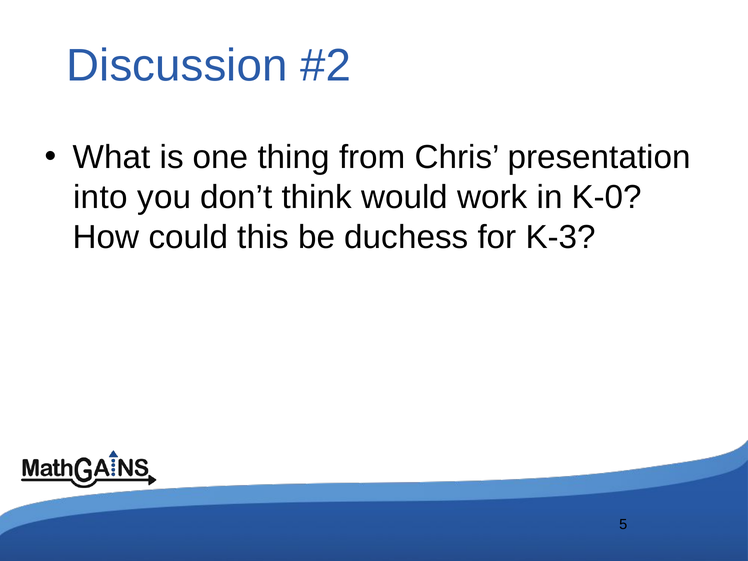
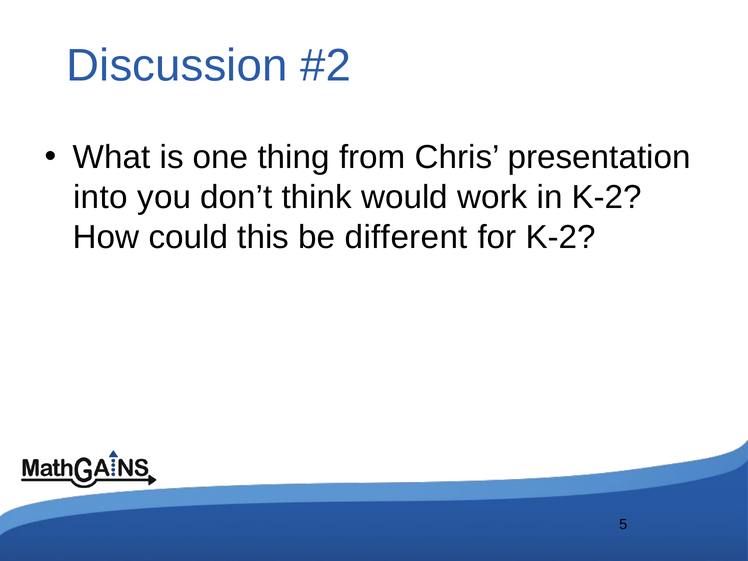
in K-0: K-0 -> K-2 (607, 197)
duchess: duchess -> different (406, 237)
for K-3: K-3 -> K-2 (561, 237)
